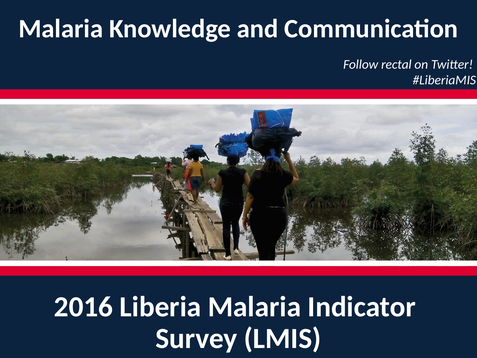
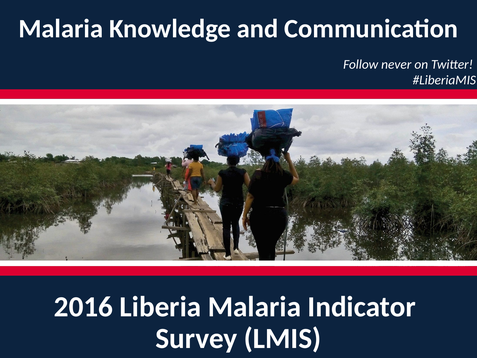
rectal: rectal -> never (396, 64)
